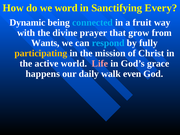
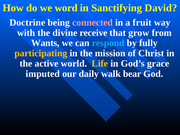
Every: Every -> David (161, 8)
Dynamic: Dynamic -> Doctrine (27, 22)
connected colour: light blue -> pink (93, 22)
prayer: prayer -> receive (94, 33)
Life colour: pink -> yellow (100, 64)
happens: happens -> imputed (43, 74)
even: even -> bear (132, 74)
